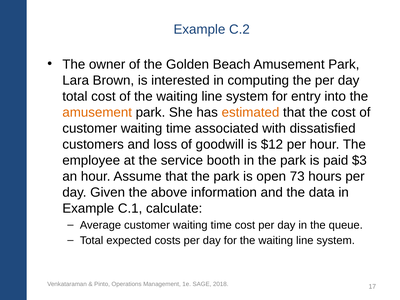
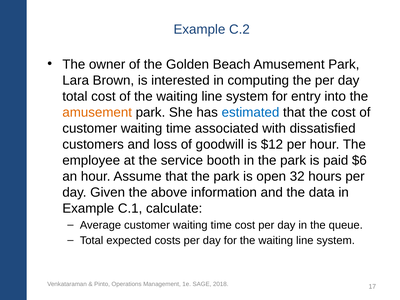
estimated colour: orange -> blue (250, 112)
$3: $3 -> $6 (359, 160)
73: 73 -> 32 (297, 176)
